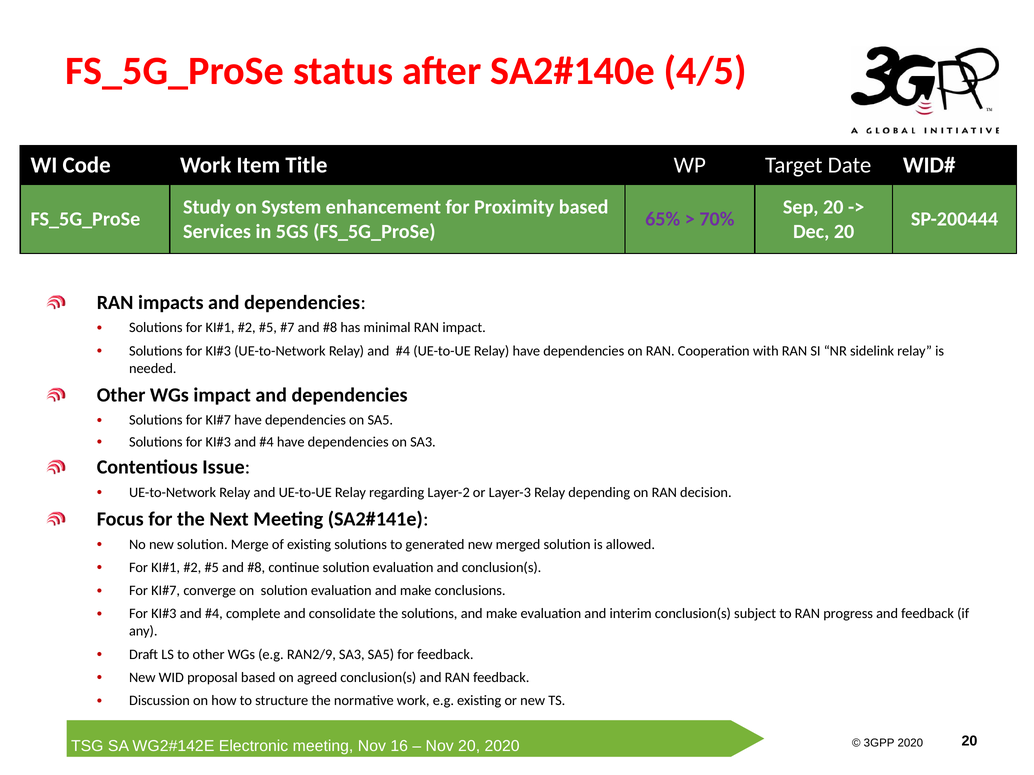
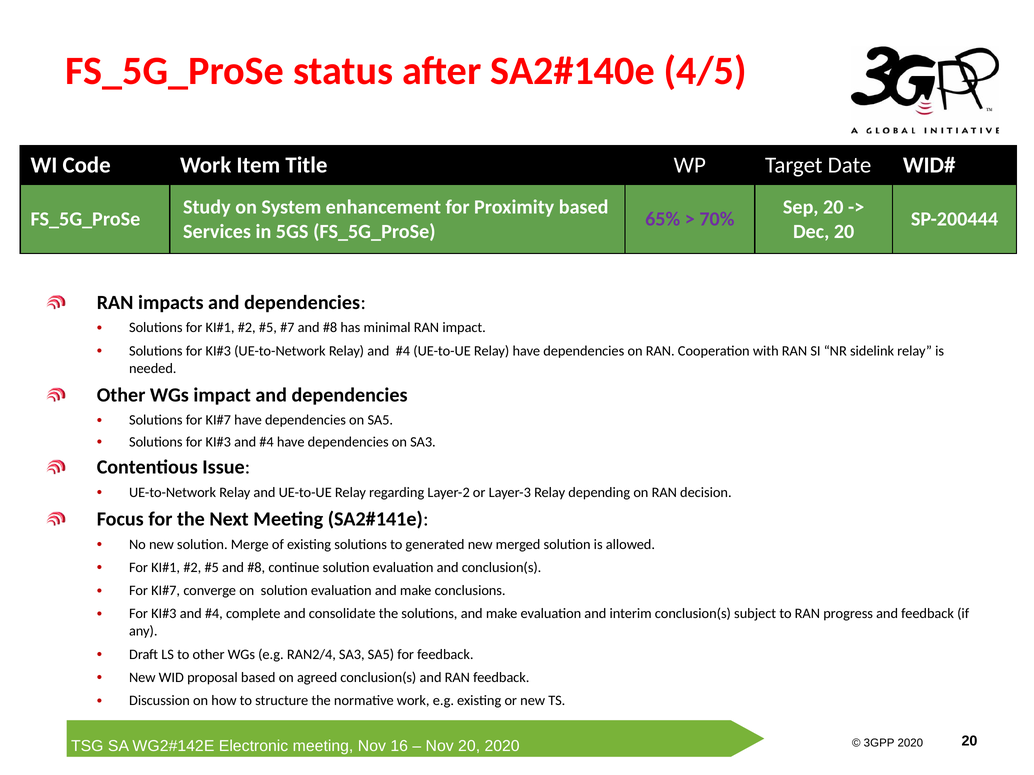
RAN2/9: RAN2/9 -> RAN2/4 (311, 655)
